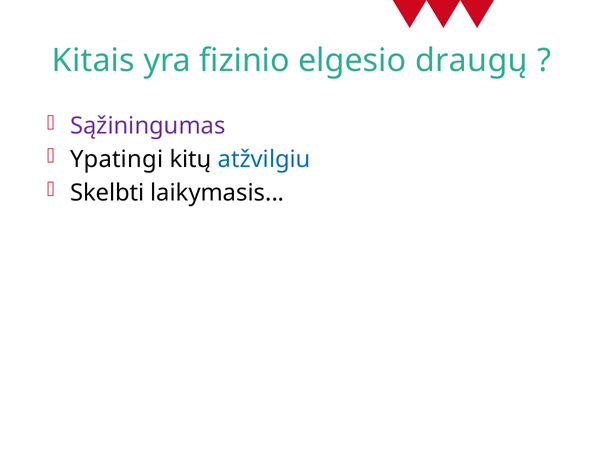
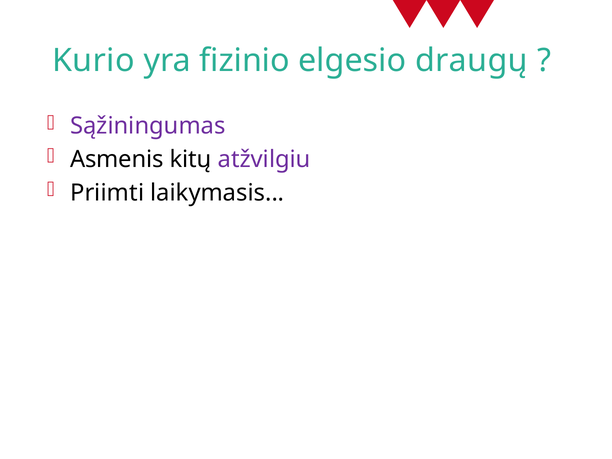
Kitais: Kitais -> Kurio (93, 61)
Ypatingi: Ypatingi -> Asmenis (117, 159)
atžvilgiu colour: blue -> purple (264, 159)
Skelbti: Skelbti -> Priimti (107, 193)
